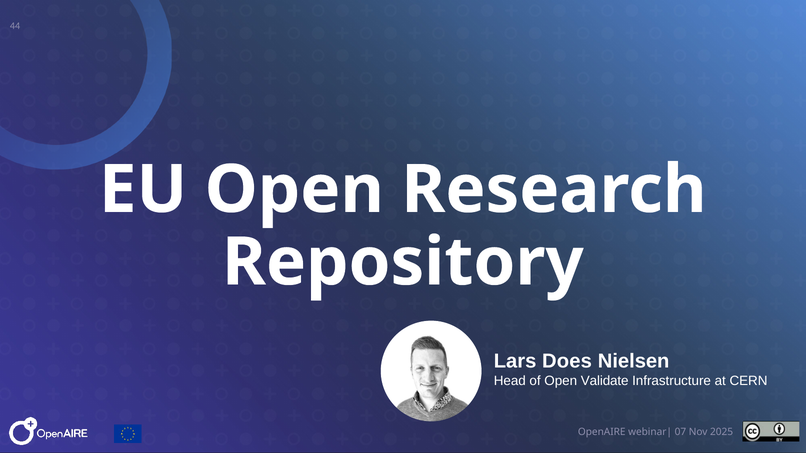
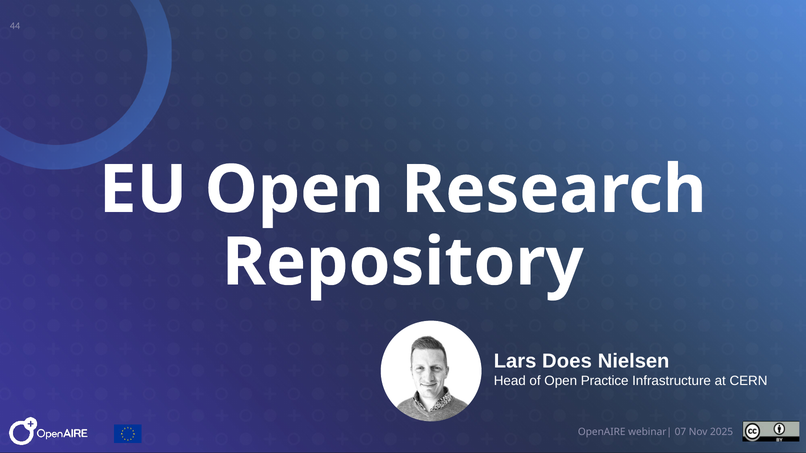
Validate: Validate -> Practice (605, 381)
